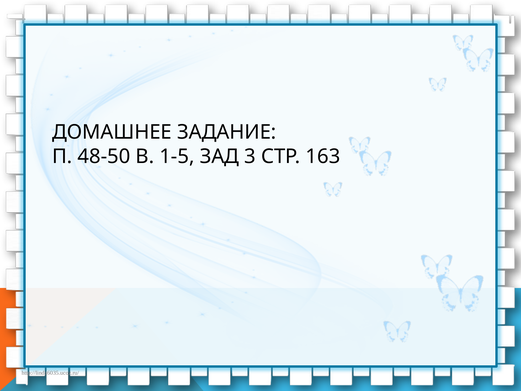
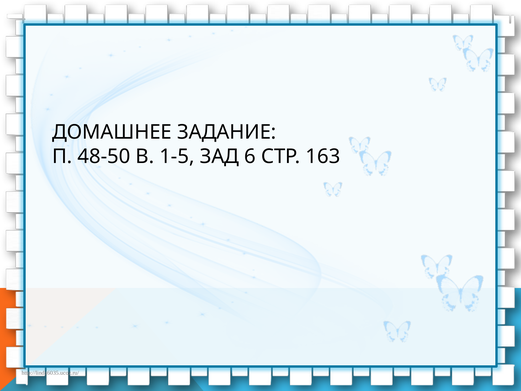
3: 3 -> 6 (250, 156)
